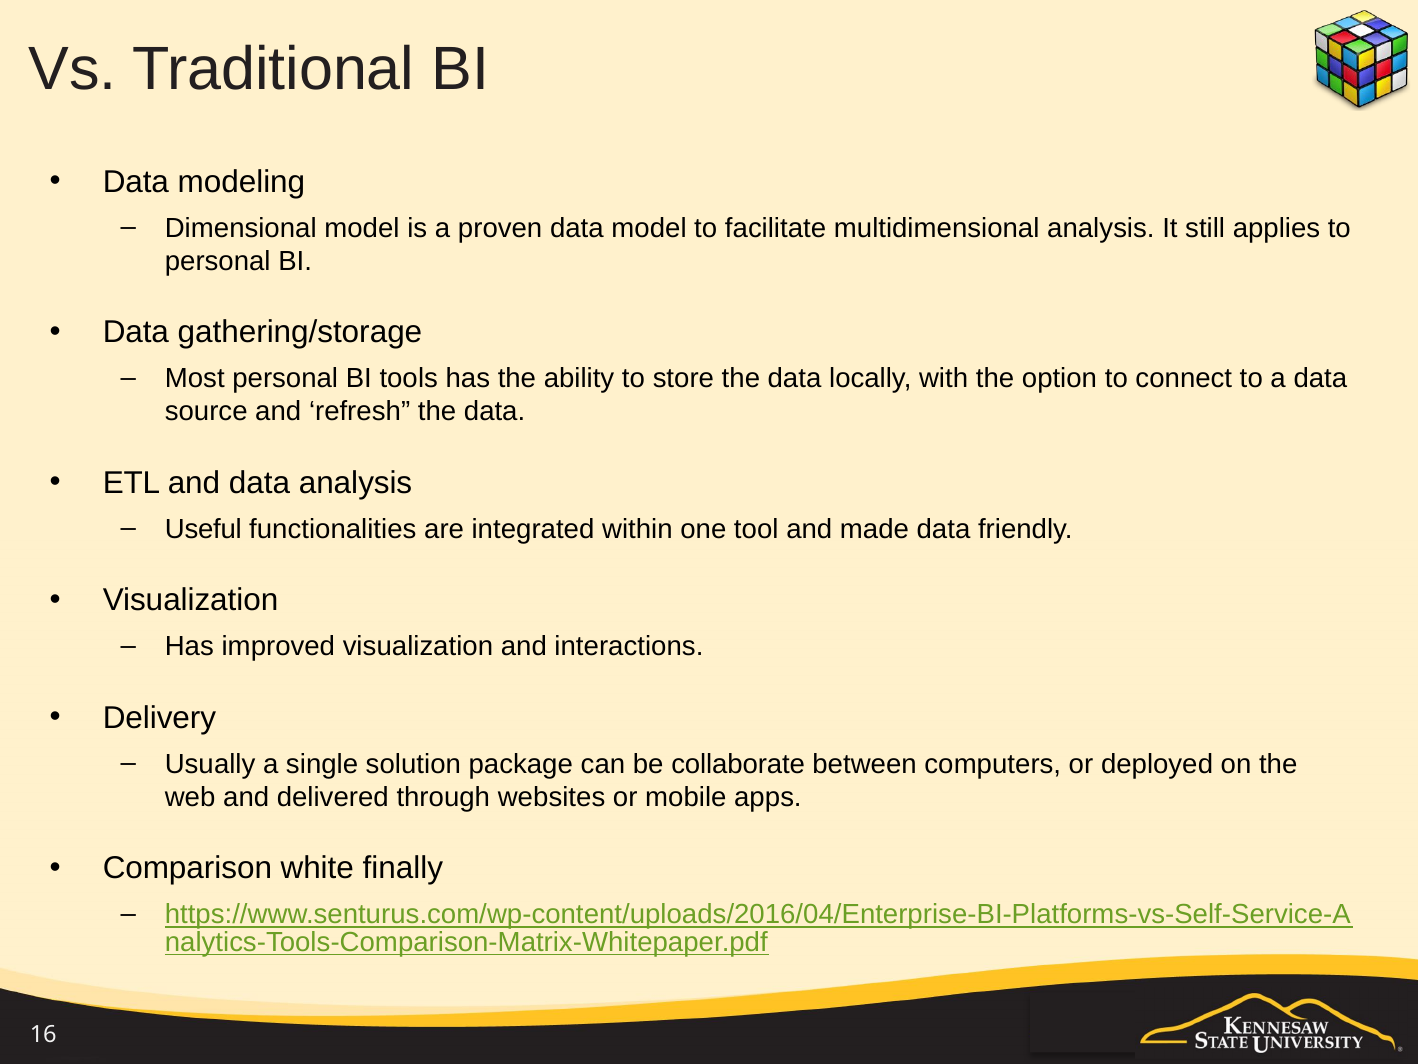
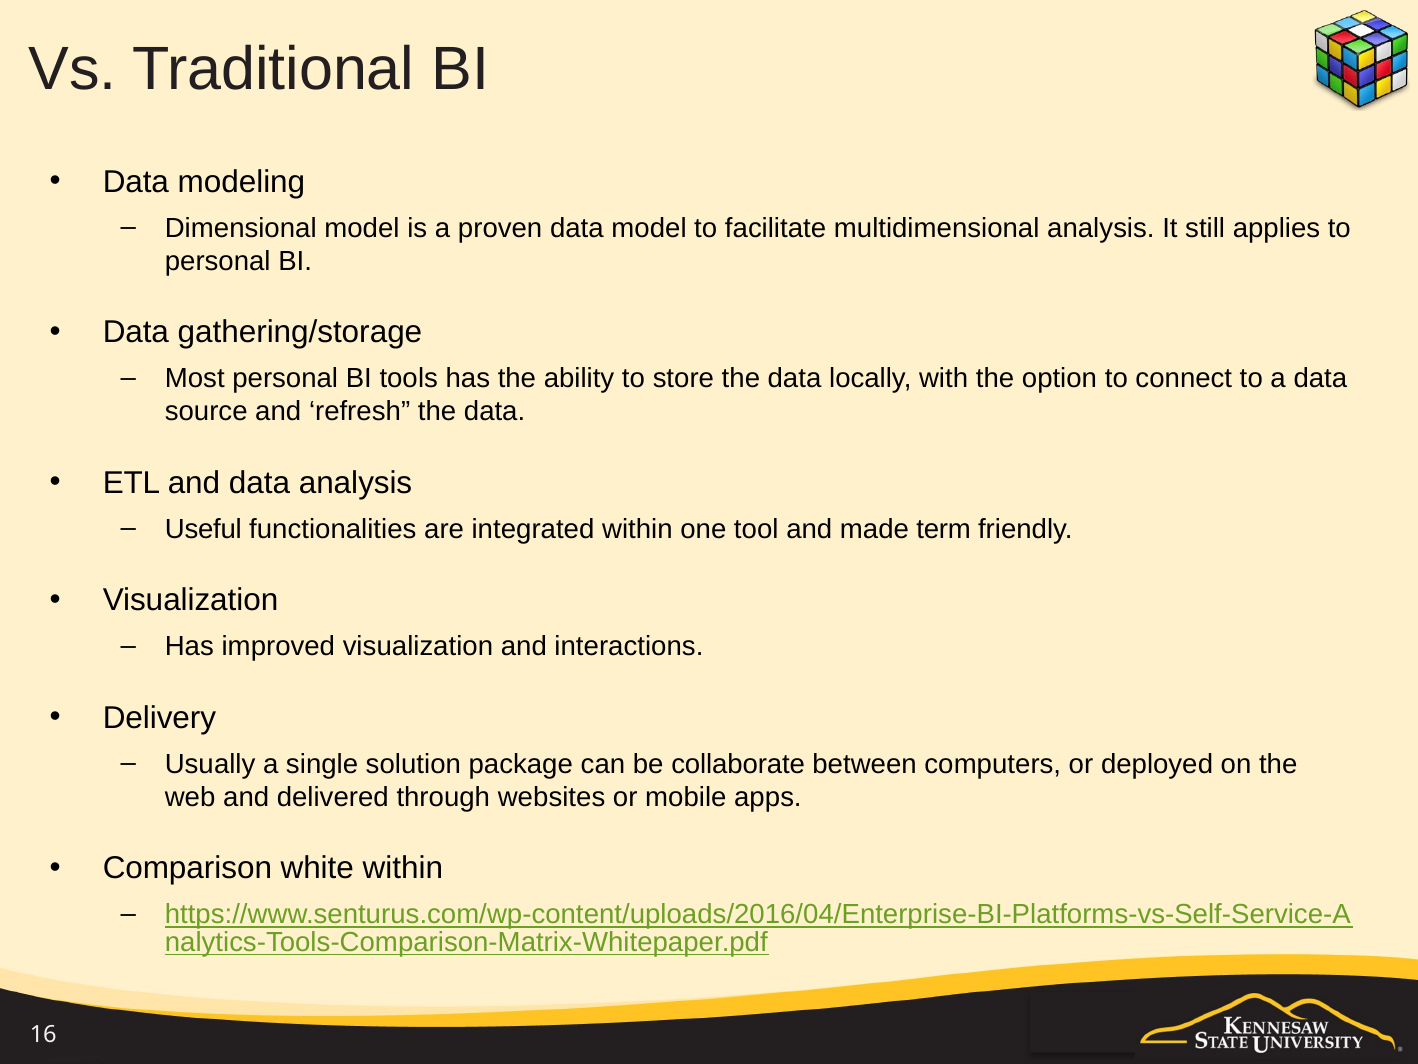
made data: data -> term (944, 529)
white finally: finally -> within (403, 868)
